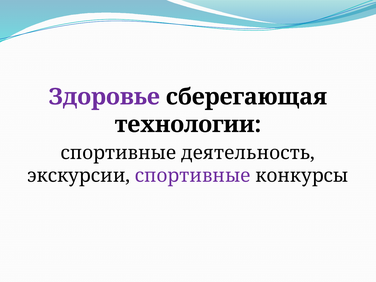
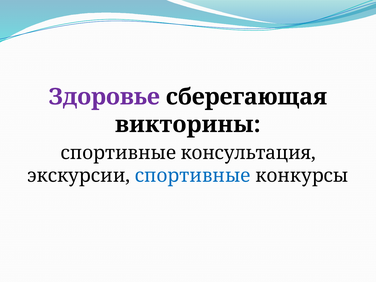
технологии: технологии -> викторины (188, 124)
деятельность: деятельность -> консультация (248, 153)
спортивные colour: purple -> blue (193, 176)
